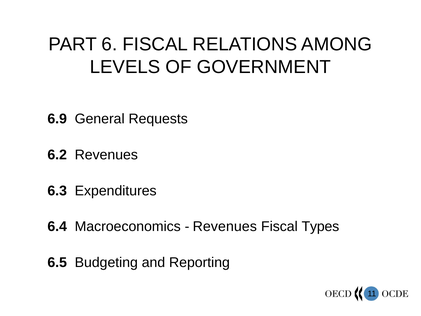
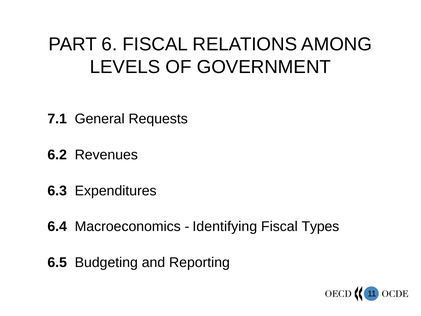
6.9: 6.9 -> 7.1 (57, 119)
Revenues: Revenues -> Identifying (225, 226)
